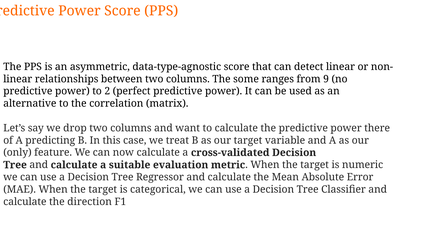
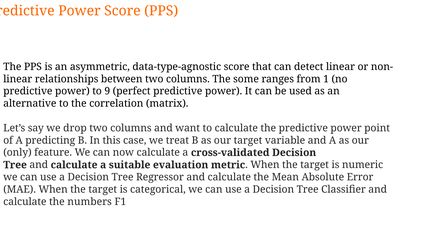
9: 9 -> 1 (326, 79)
2: 2 -> 9 (107, 91)
there: there -> point (377, 128)
direction: direction -> numbers (90, 201)
